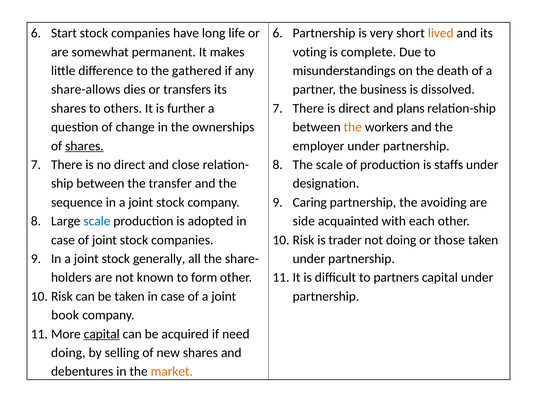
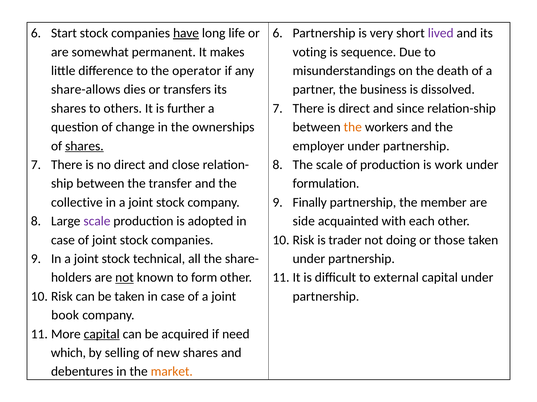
have underline: none -> present (186, 33)
lived colour: orange -> purple (441, 33)
complete: complete -> sequence (369, 52)
gathered: gathered -> operator (197, 71)
plans: plans -> since (410, 109)
staffs: staffs -> work (449, 165)
designation: designation -> formulation (326, 184)
sequence: sequence -> collective (77, 203)
Caring: Caring -> Finally (310, 203)
avoiding: avoiding -> member (444, 203)
scale colour: blue -> purple (97, 222)
generally: generally -> technical (159, 259)
not underline: none -> present (124, 278)
partners: partners -> external (396, 278)
doing: doing -> which (68, 353)
